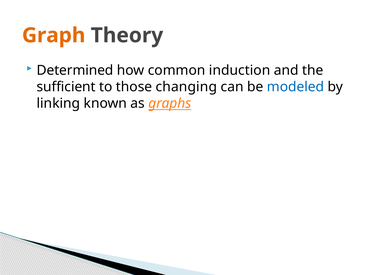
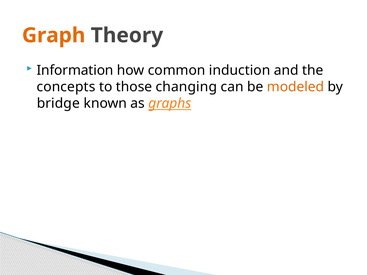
Determined: Determined -> Information (75, 70)
sufficient: sufficient -> concepts (66, 87)
modeled colour: blue -> orange (295, 87)
linking: linking -> bridge (58, 104)
